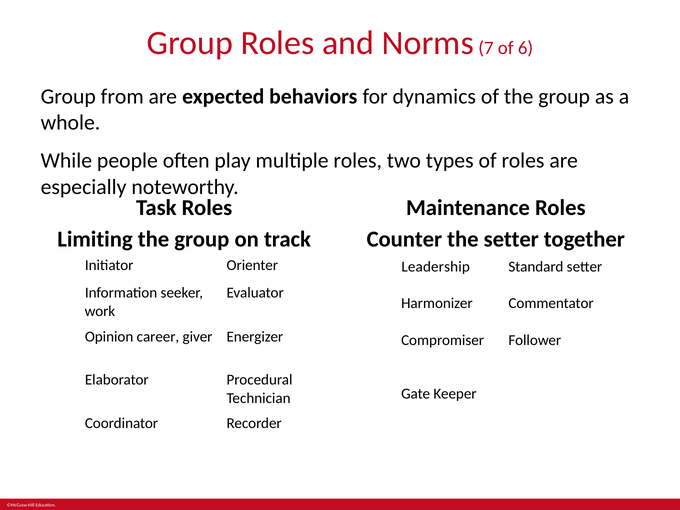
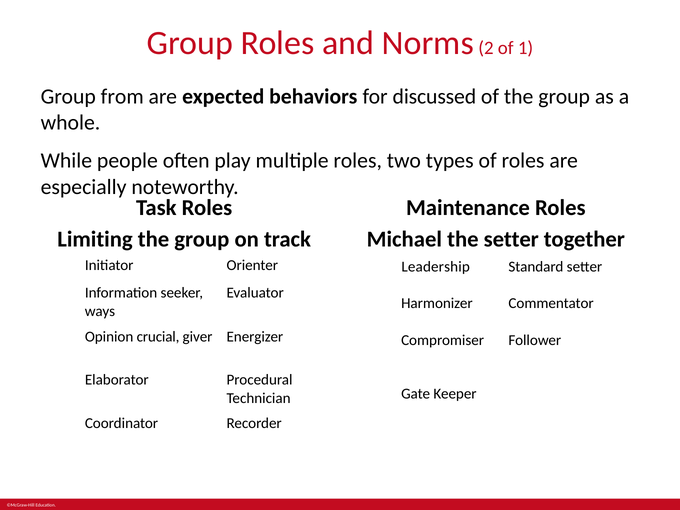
7: 7 -> 2 (486, 48)
6: 6 -> 1 (526, 48)
dynamics: dynamics -> discussed (434, 97)
Counter: Counter -> Michael (404, 239)
work: work -> ways (100, 311)
career: career -> crucial (158, 337)
